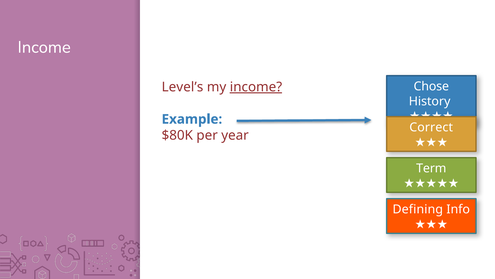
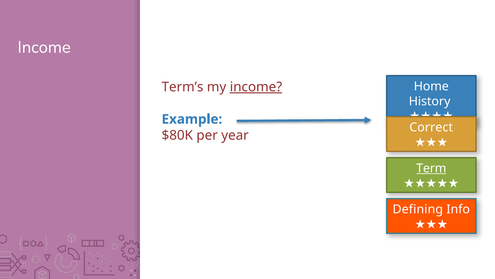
Chose: Chose -> Home (431, 86)
Level’s: Level’s -> Term’s (182, 87)
Term underline: none -> present (431, 168)
